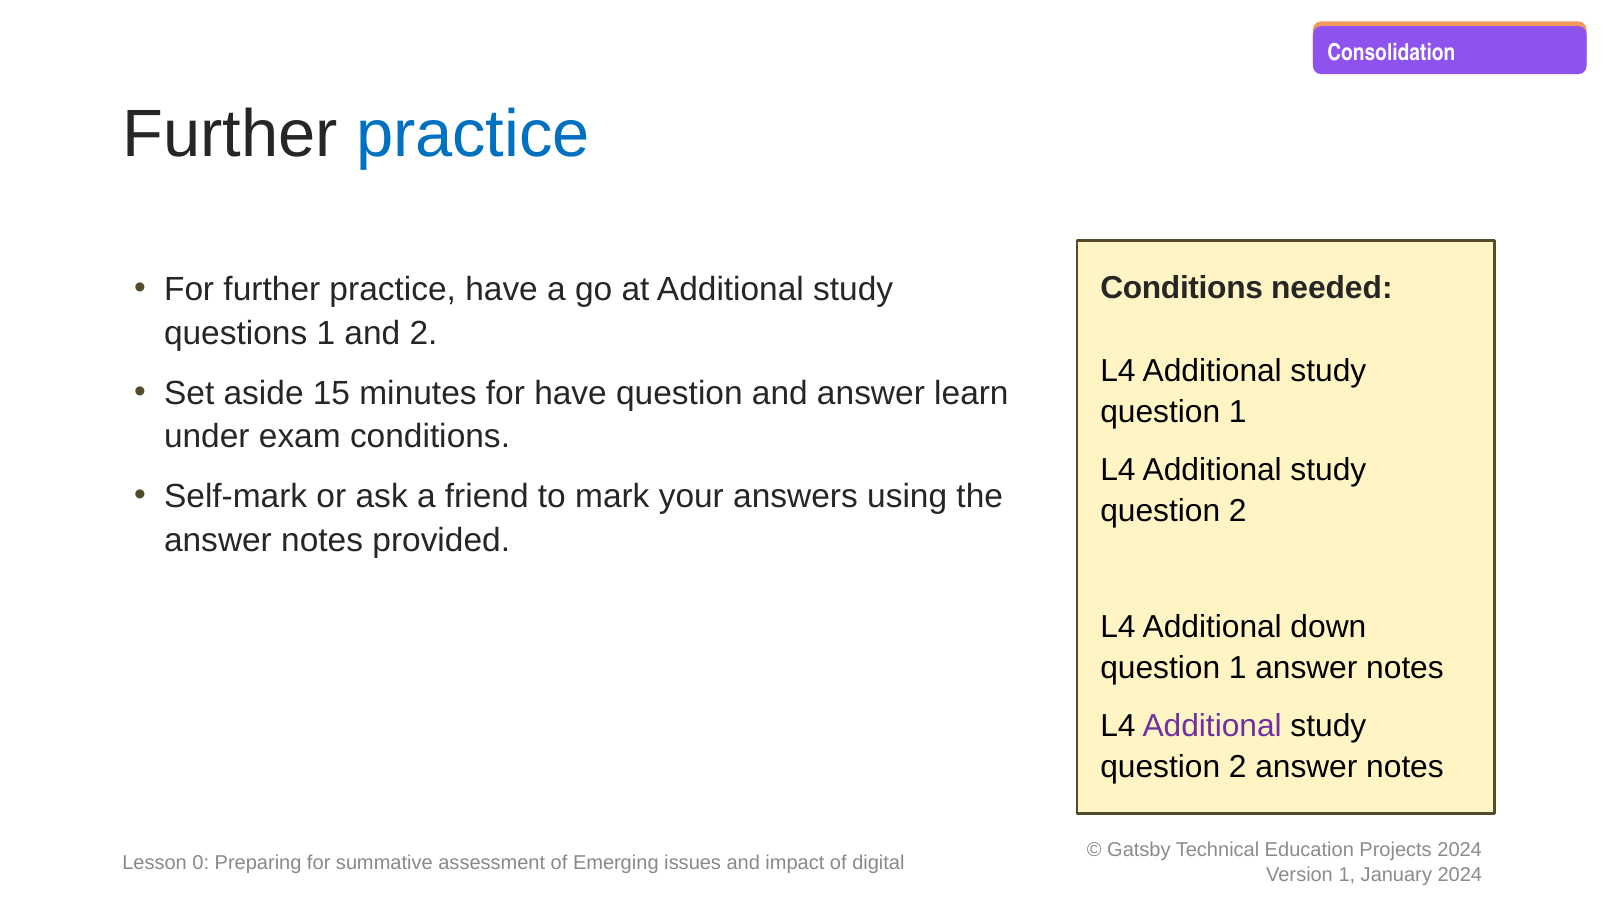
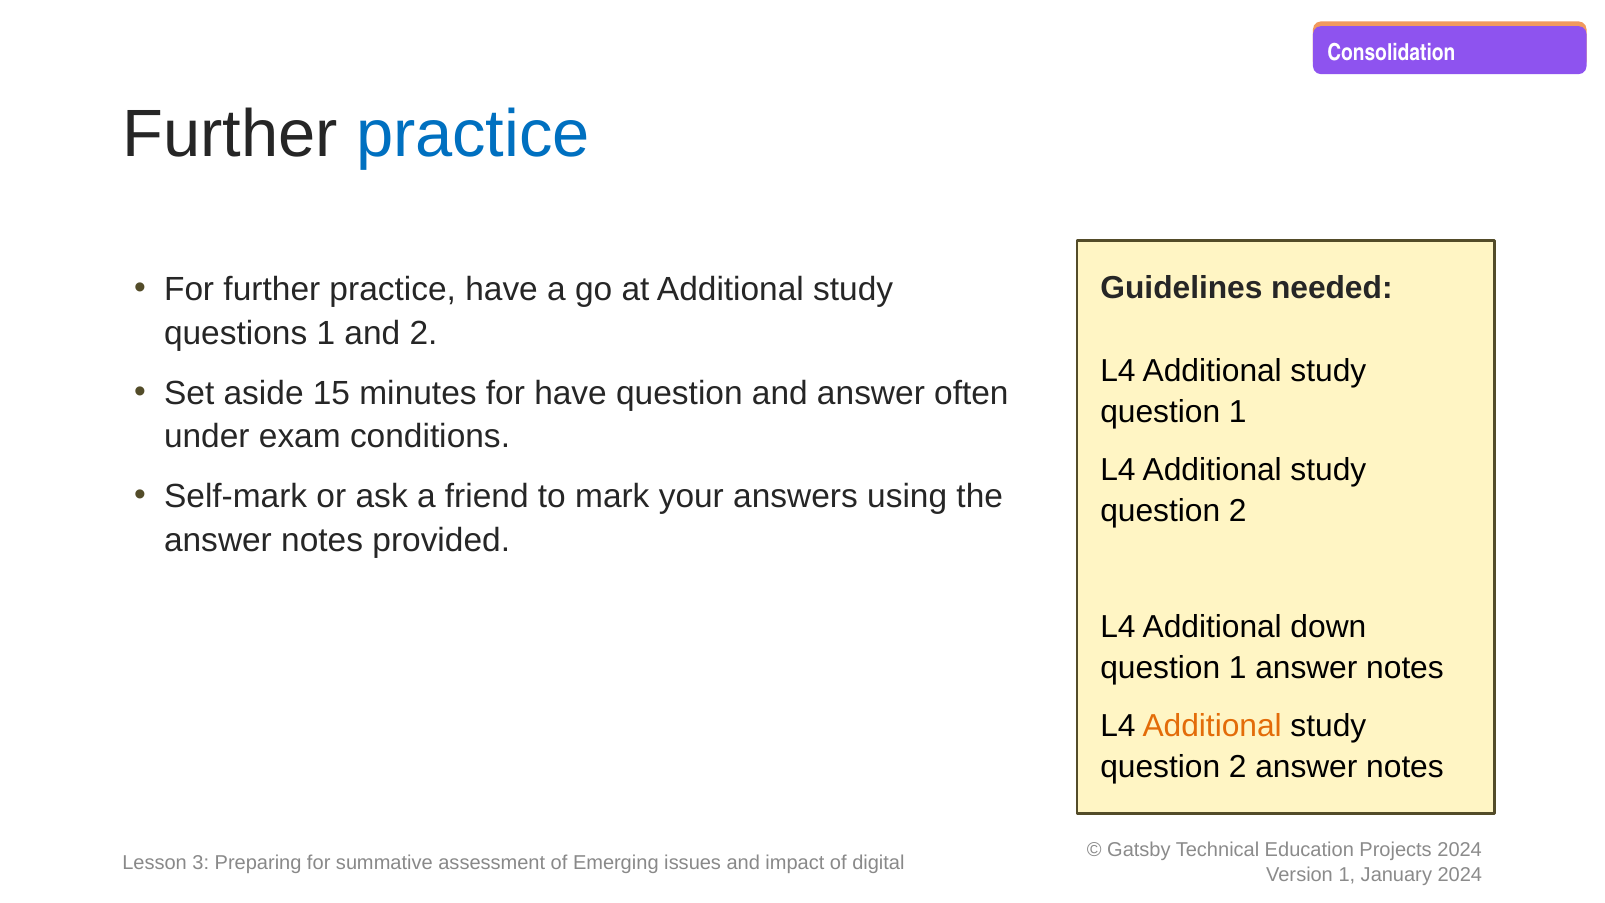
Conditions: Conditions -> Guidelines (1181, 288)
learn: learn -> often (971, 393)
Additional colour: purple -> orange (1212, 725)
0: 0 -> 3 (201, 863)
